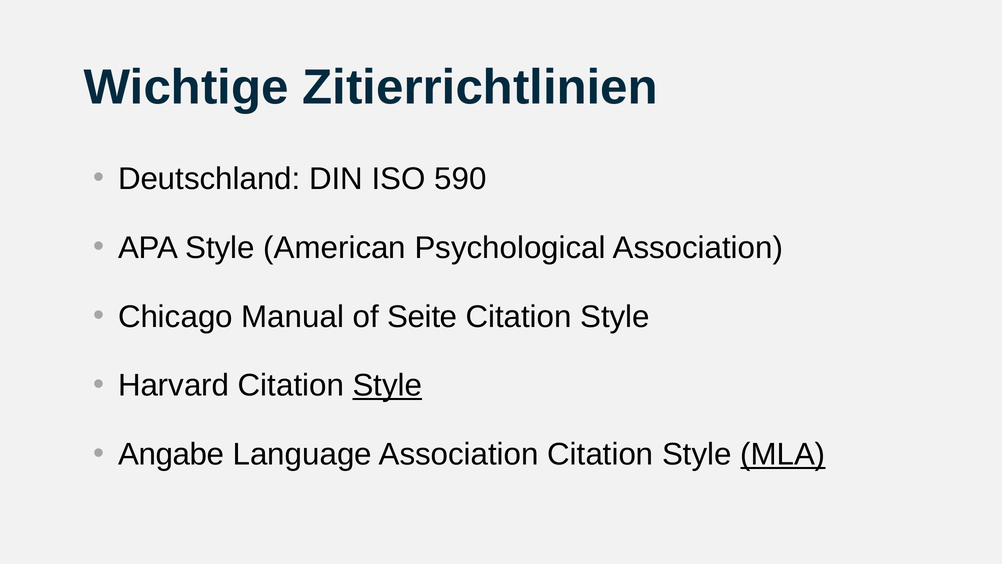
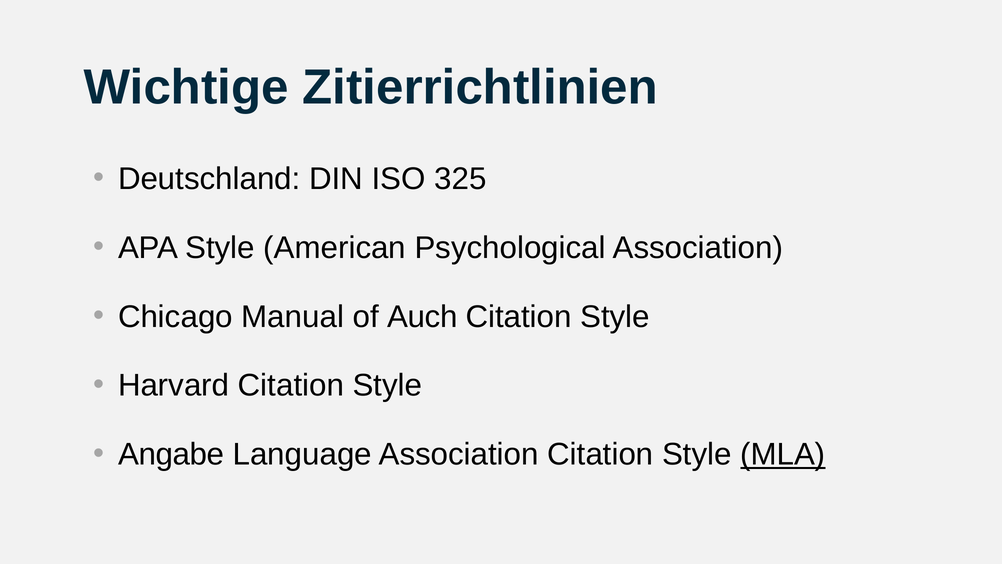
590: 590 -> 325 (460, 179)
Seite: Seite -> Auch (422, 317)
Style underline: present -> none (387, 385)
